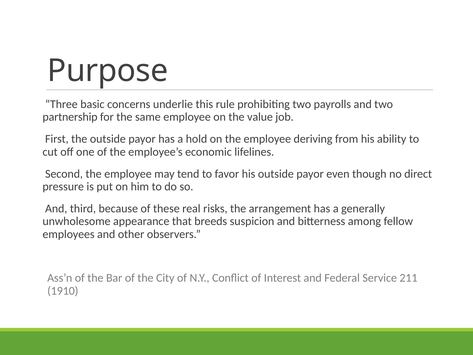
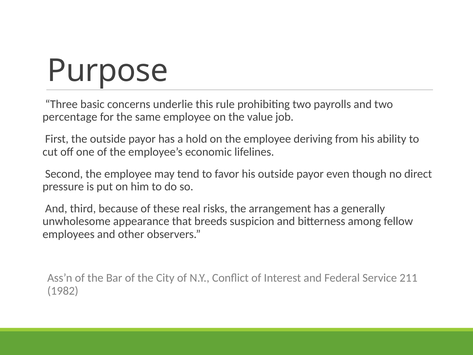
partnership: partnership -> percentage (70, 117)
1910: 1910 -> 1982 (63, 291)
